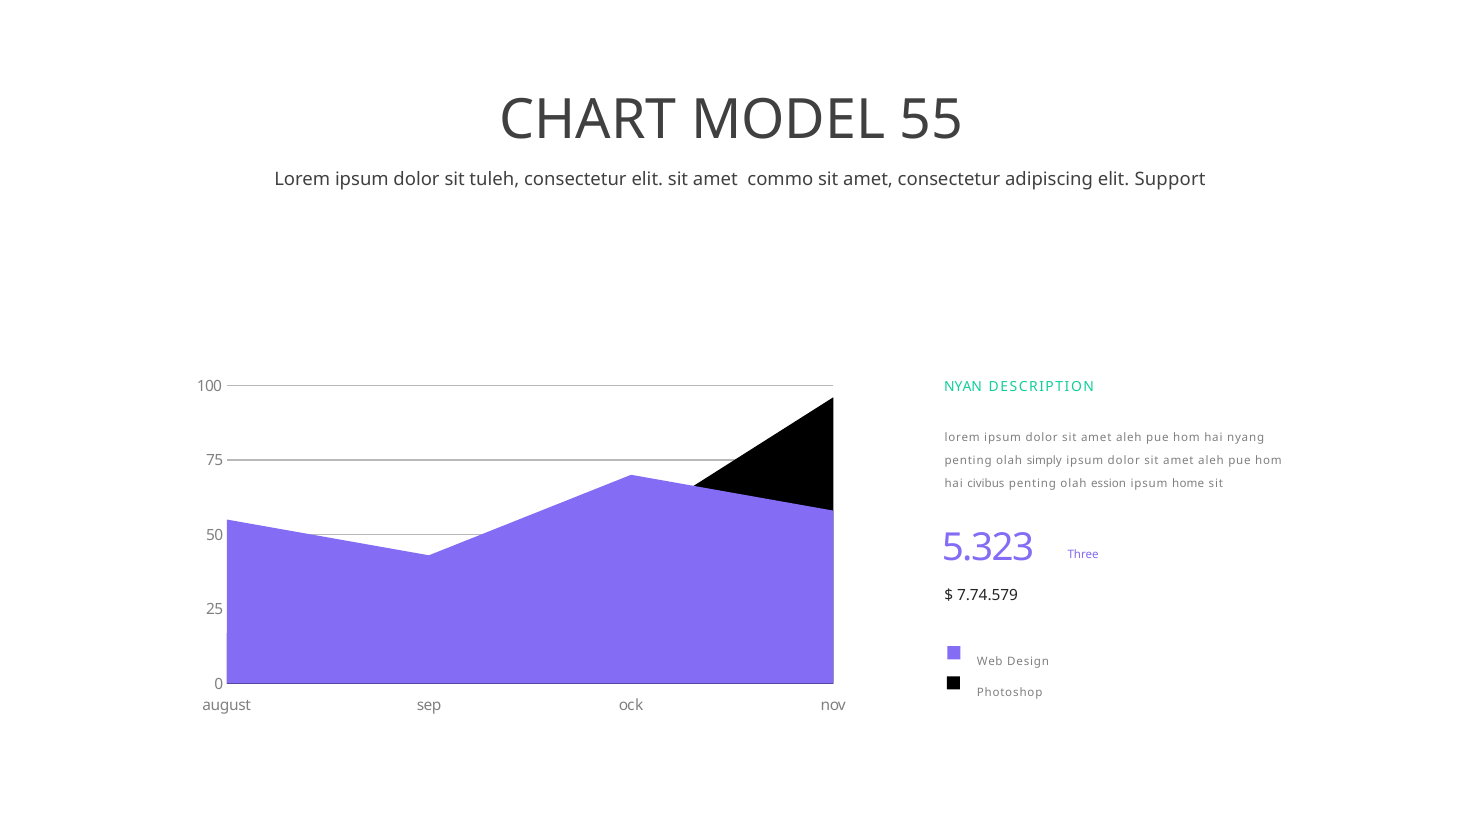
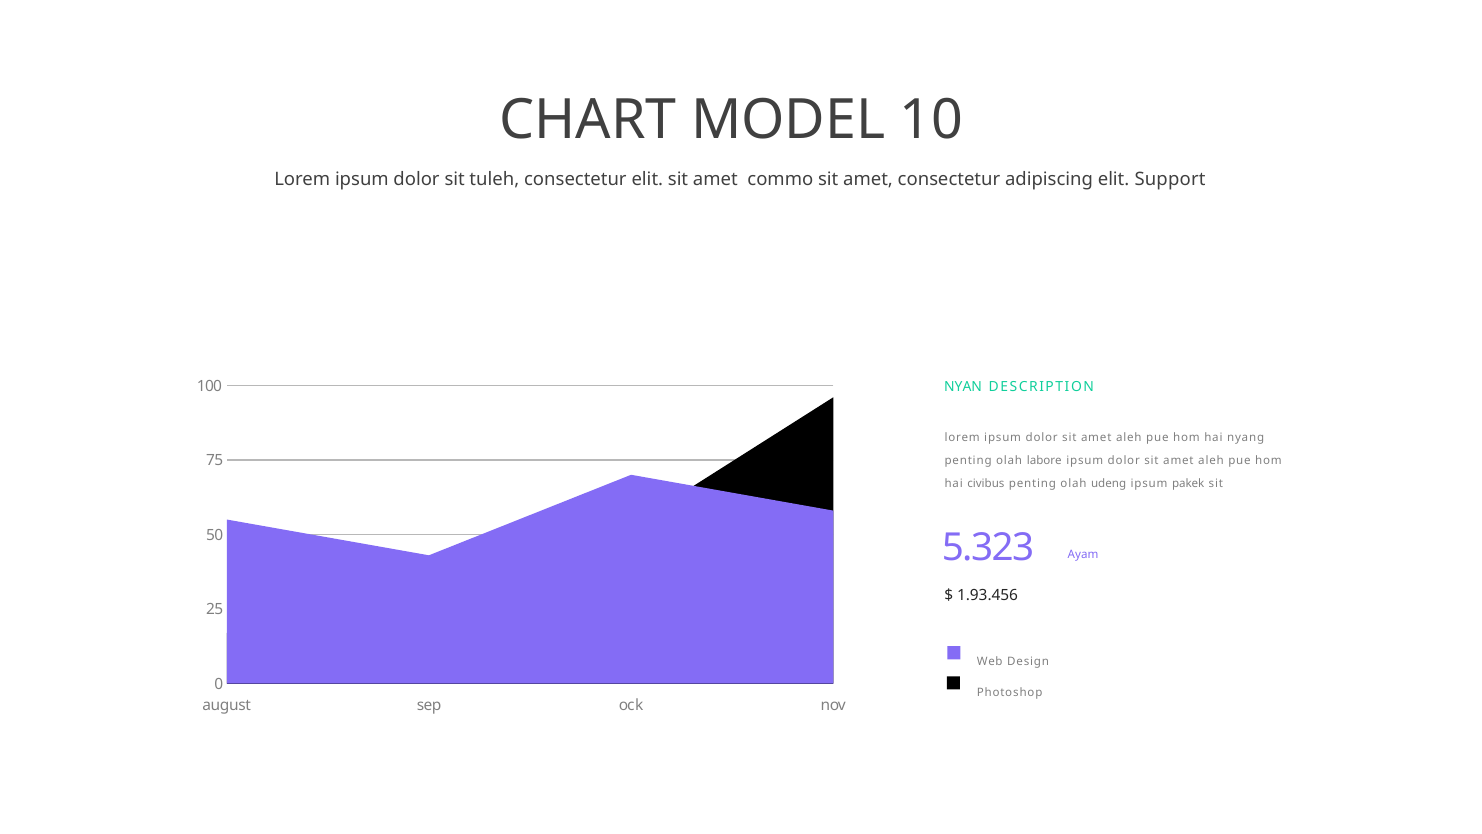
55: 55 -> 10 (932, 120)
simply: simply -> labore (1044, 460)
ession: ession -> udeng (1109, 483)
home: home -> pakek (1188, 483)
Three: Three -> Ayam (1083, 554)
7.74.579: 7.74.579 -> 1.93.456 (988, 595)
